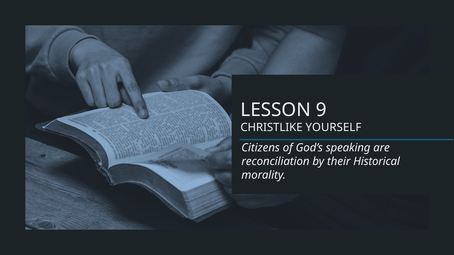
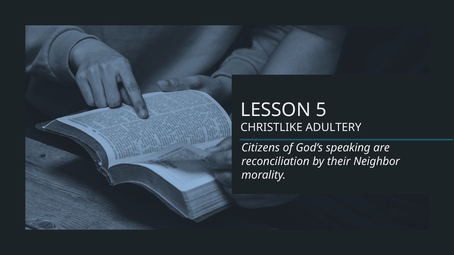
9: 9 -> 5 (321, 110)
YOURSELF: YOURSELF -> ADULTERY (334, 128)
Historical: Historical -> Neighbor (377, 162)
